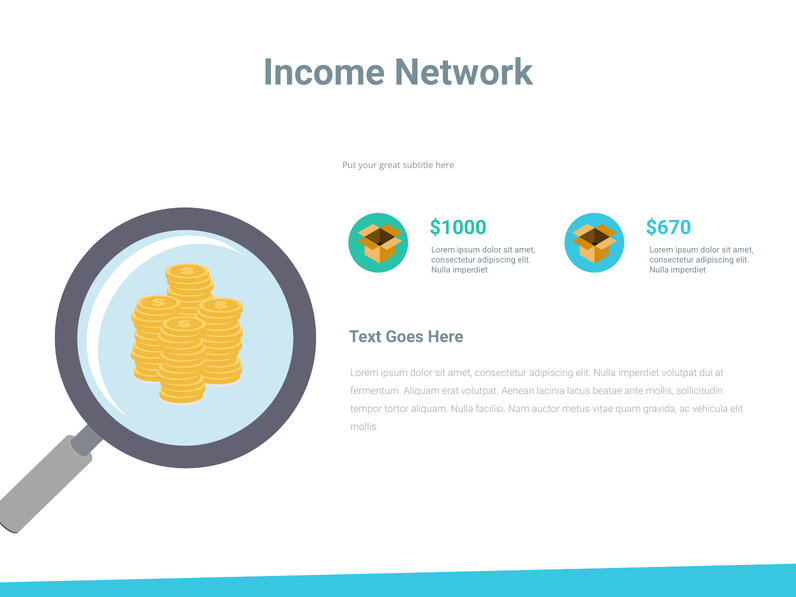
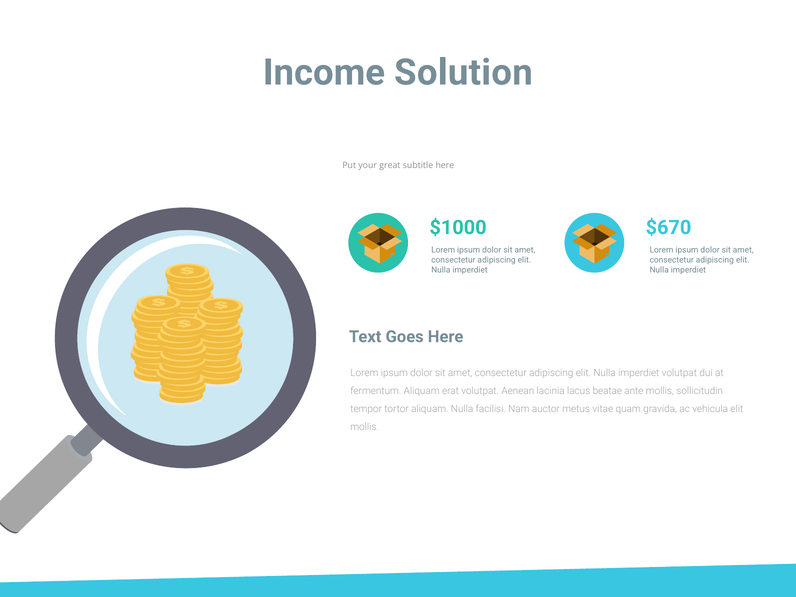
Network: Network -> Solution (463, 73)
